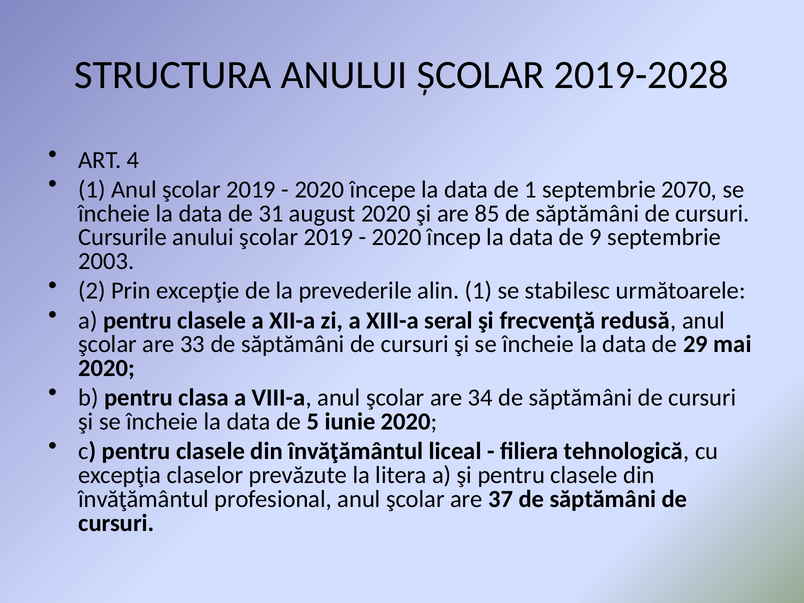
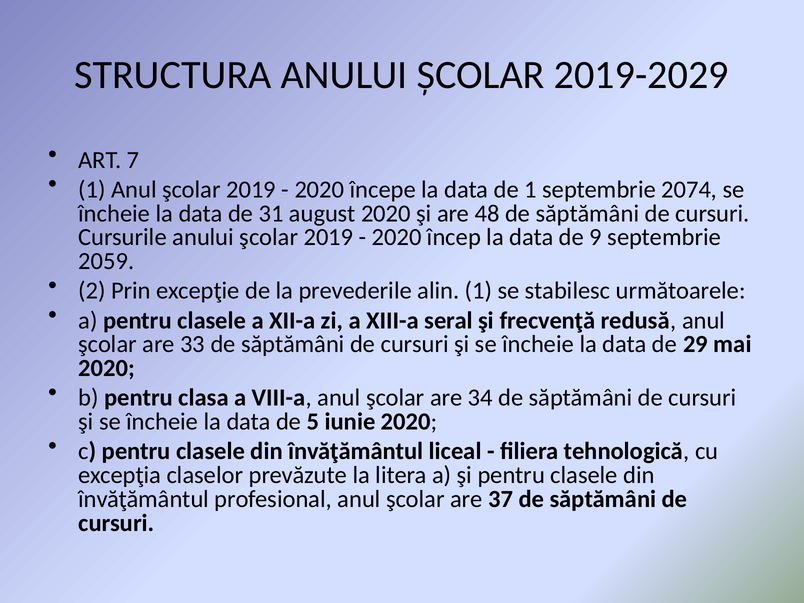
2019-2028: 2019-2028 -> 2019-2029 (641, 75)
4: 4 -> 7 (133, 160)
2070: 2070 -> 2074 (689, 190)
85: 85 -> 48 (487, 213)
2003: 2003 -> 2059 (106, 261)
